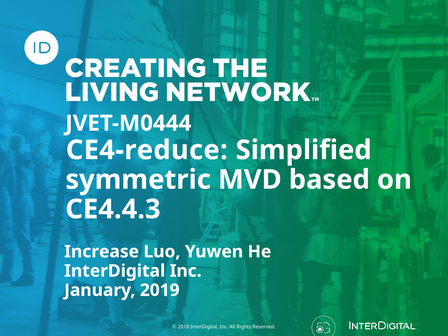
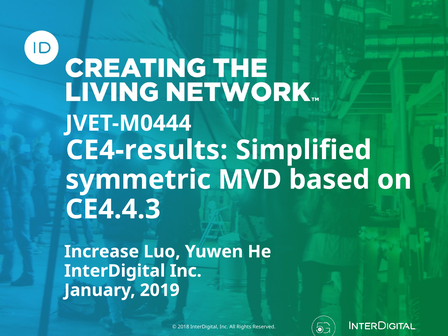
CE4-reduce: CE4-reduce -> CE4-results (147, 150)
